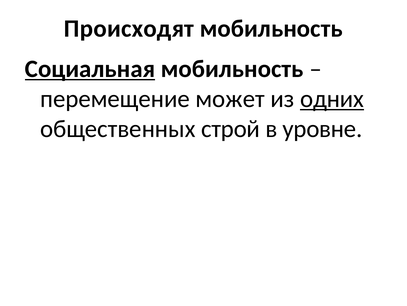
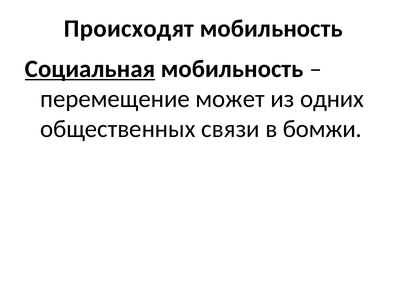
одних underline: present -> none (332, 99)
строй: строй -> связи (230, 129)
уровне: уровне -> бомжи (322, 129)
